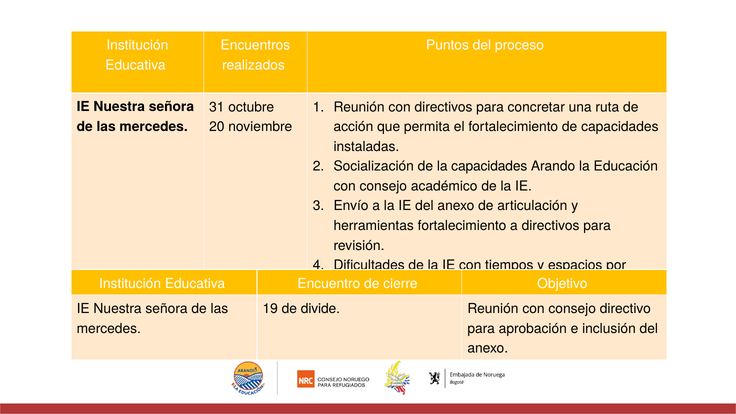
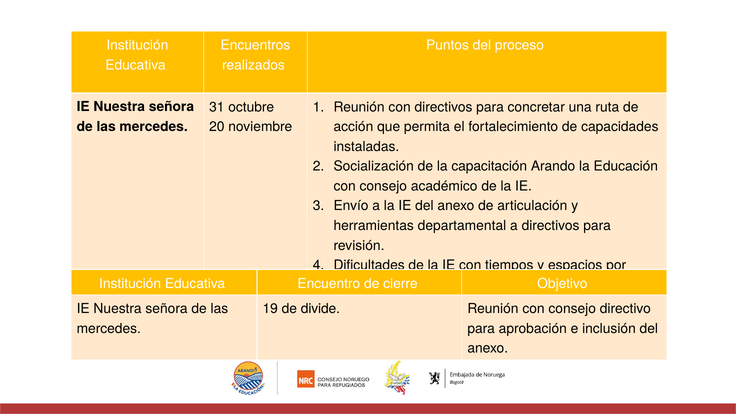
la capacidades: capacidades -> capacitación (489, 166)
herramientas fortalecimiento: fortalecimiento -> departamental (462, 226)
